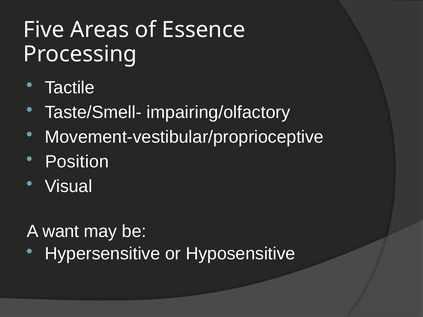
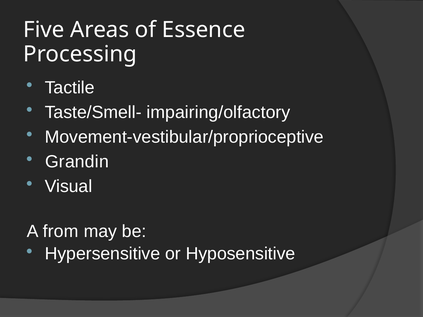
Position: Position -> Grandin (77, 162)
want: want -> from (61, 231)
